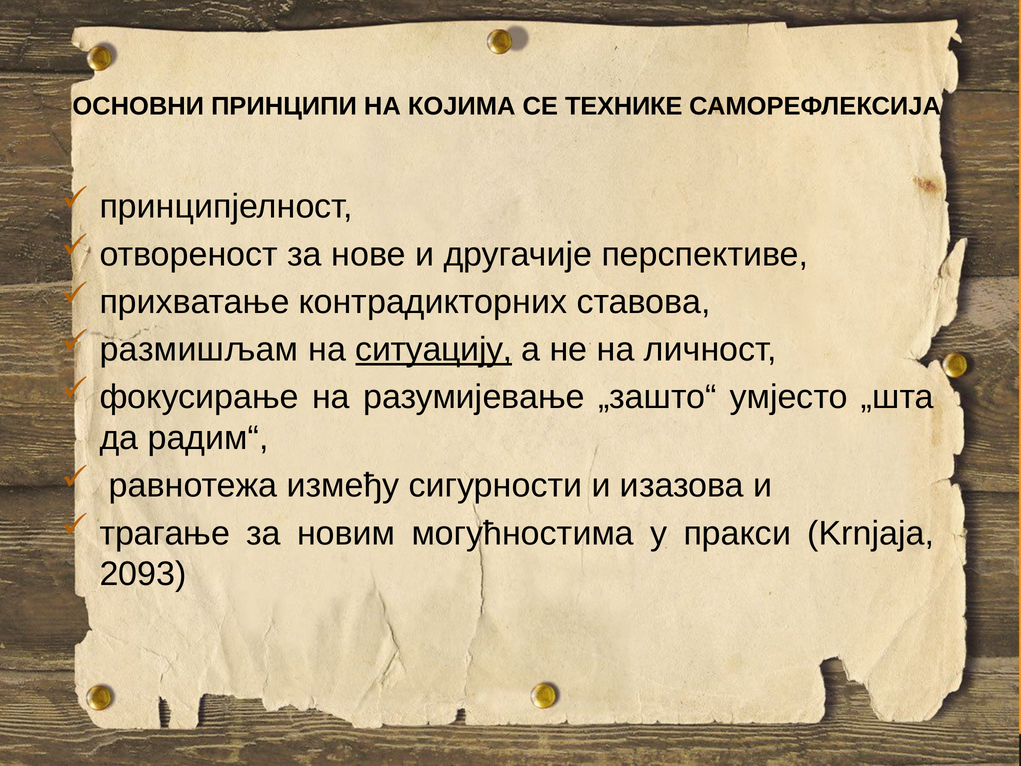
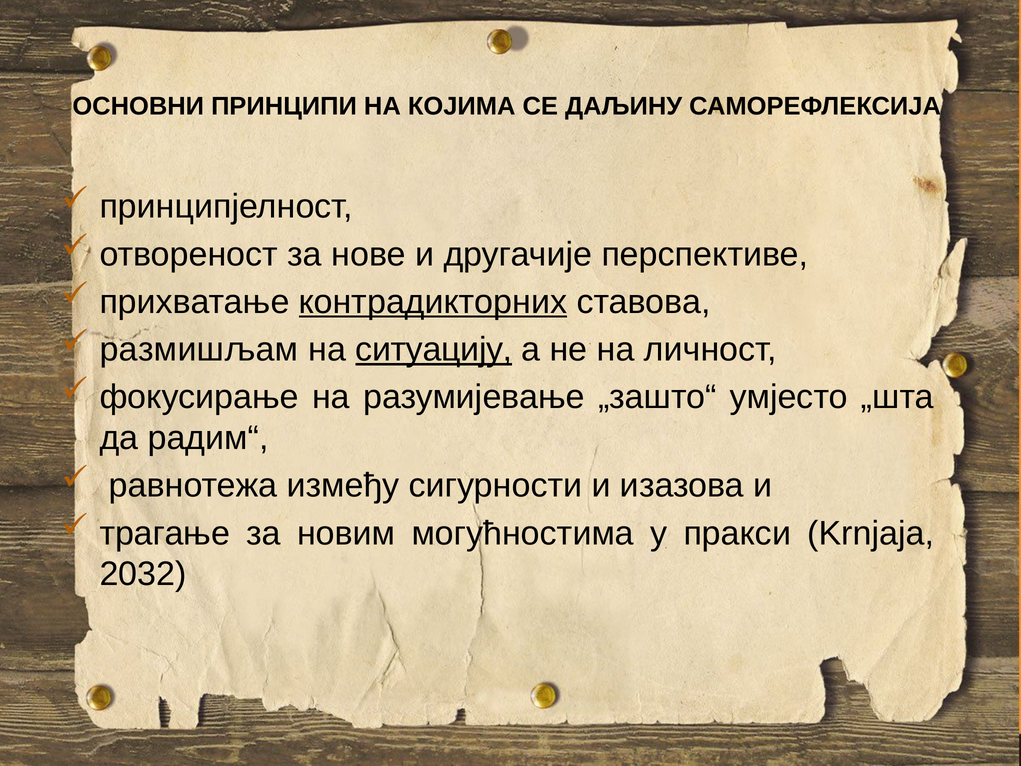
ТЕХНИКЕ: ТЕХНИКЕ -> ДАЉИНУ (624, 106)
контрадикторних underline: none -> present (433, 302)
2093: 2093 -> 2032 (143, 574)
